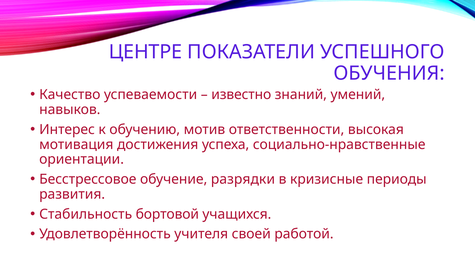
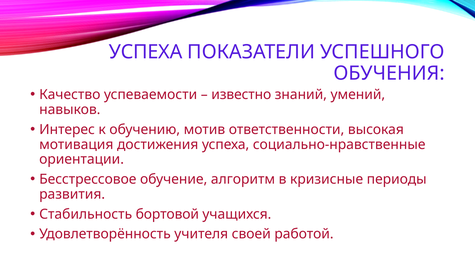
ЦЕНТРЕ: ЦЕНТРЕ -> УСПЕХА (146, 52)
разрядки: разрядки -> алгоритм (243, 179)
